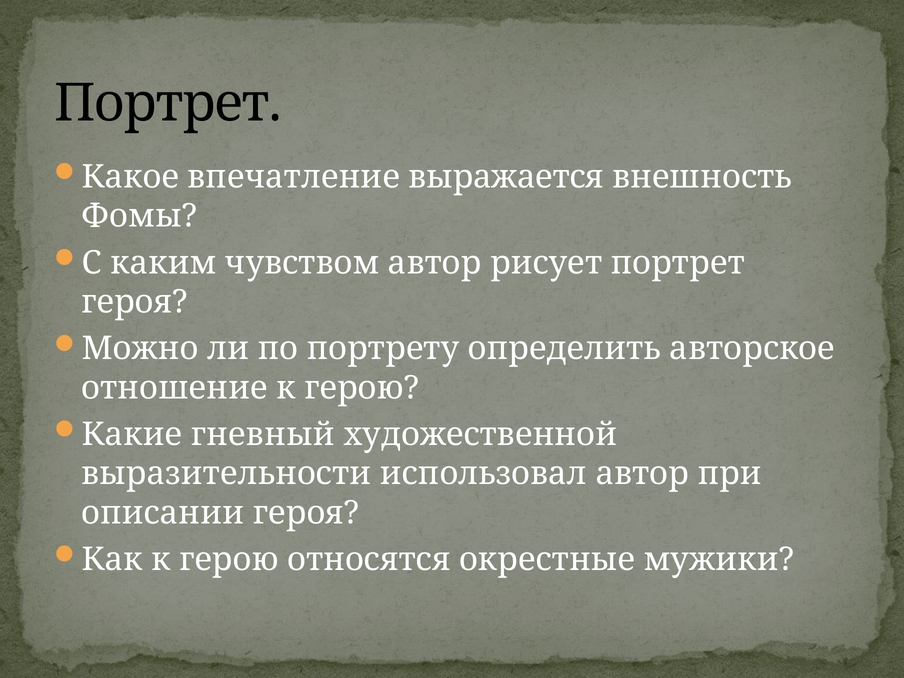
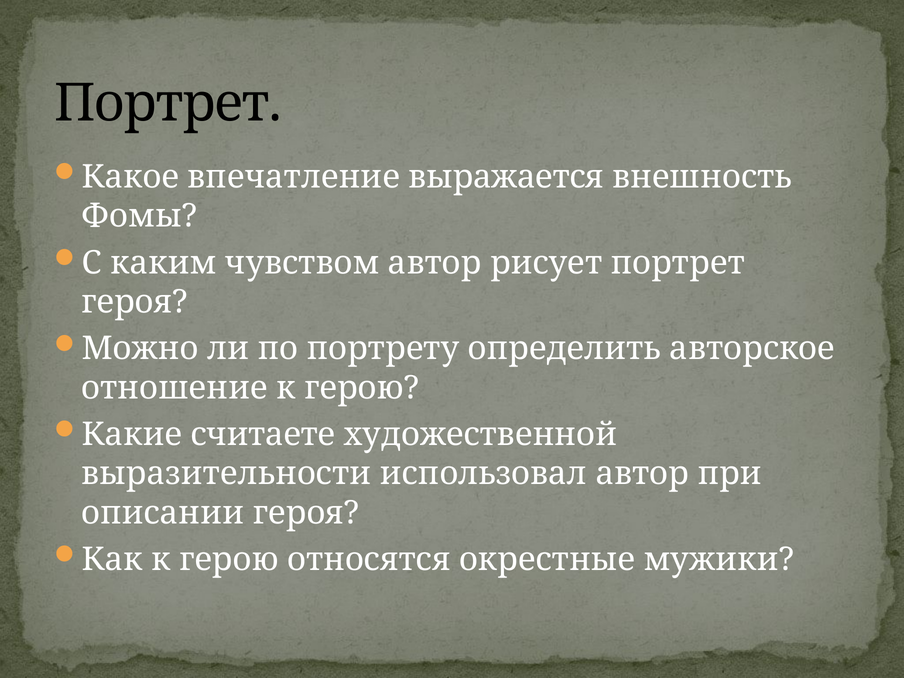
гневный: гневный -> считаете (263, 435)
